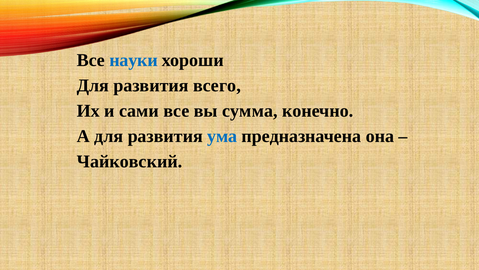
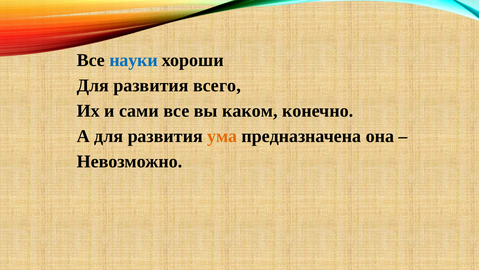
сумма: сумма -> каком (250, 111)
ума colour: blue -> orange (222, 136)
Чайковский: Чайковский -> Невозможно (130, 161)
